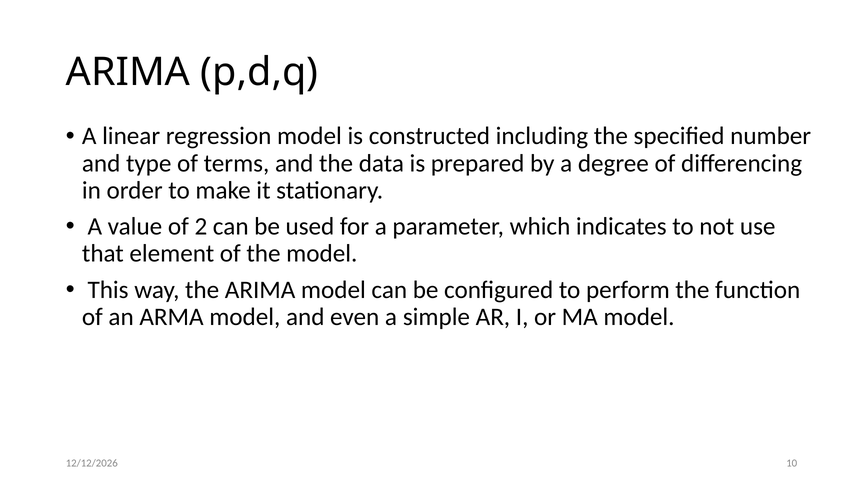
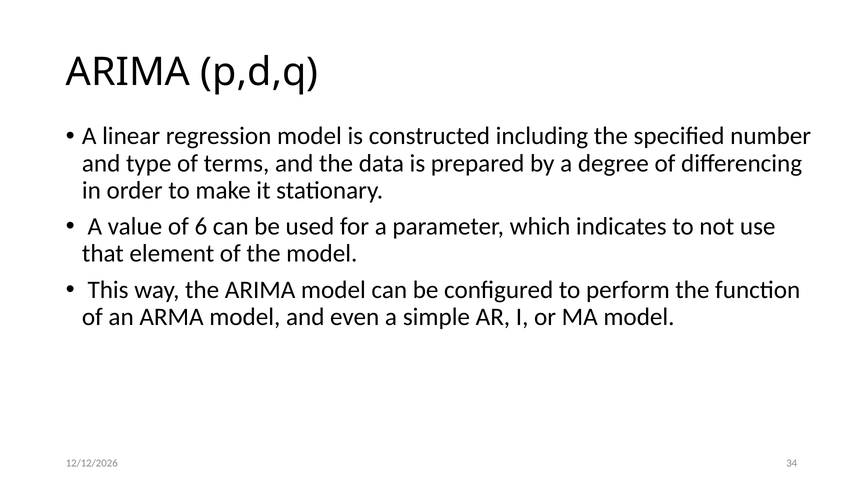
2: 2 -> 6 (201, 227)
10: 10 -> 34 (792, 463)
